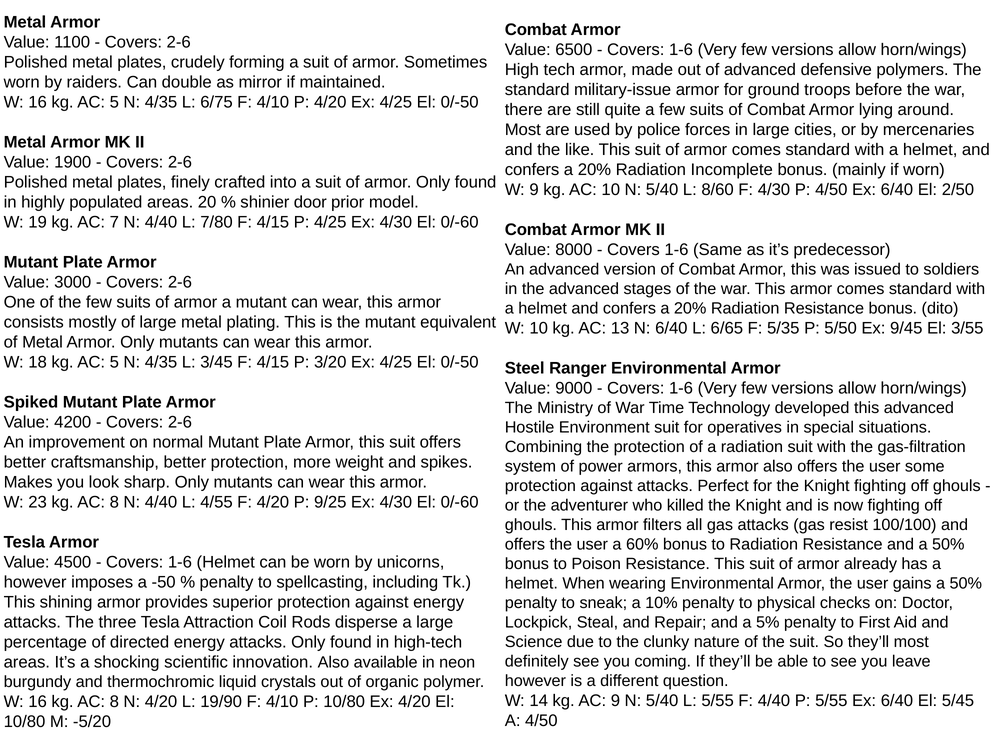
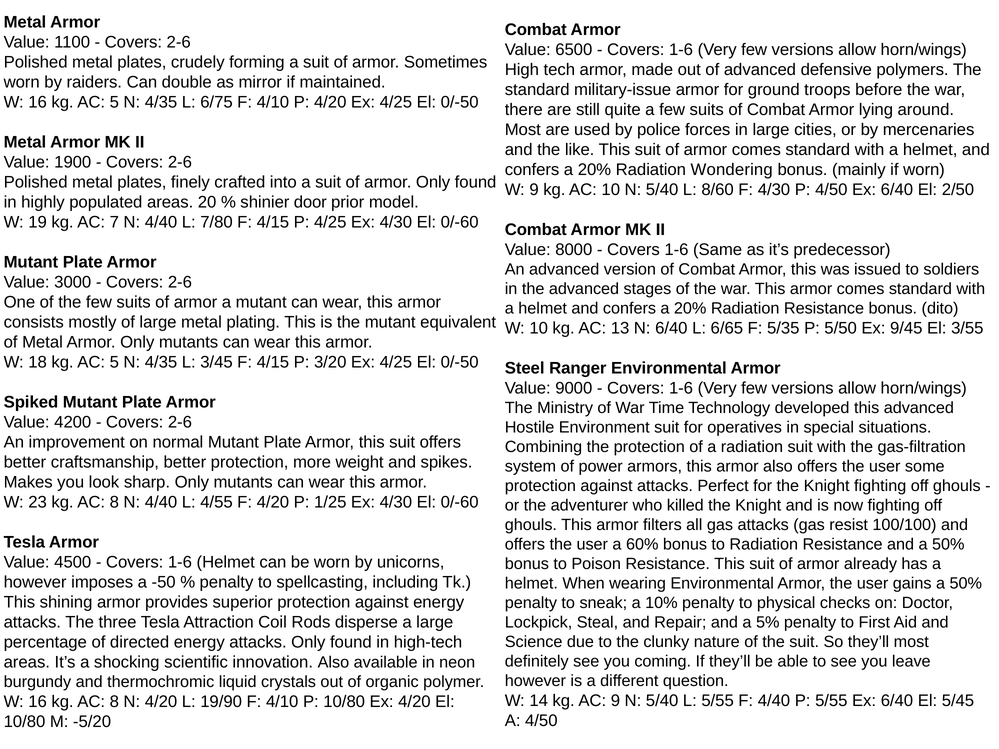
Incomplete: Incomplete -> Wondering (732, 170)
9/25: 9/25 -> 1/25 (330, 502)
